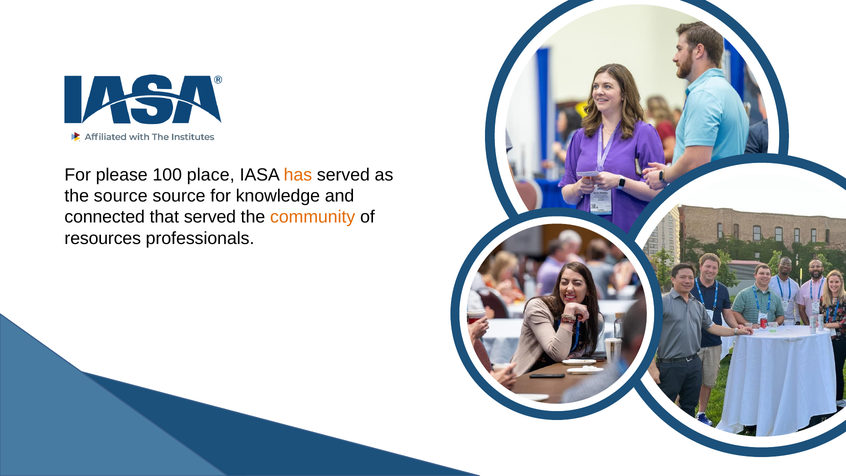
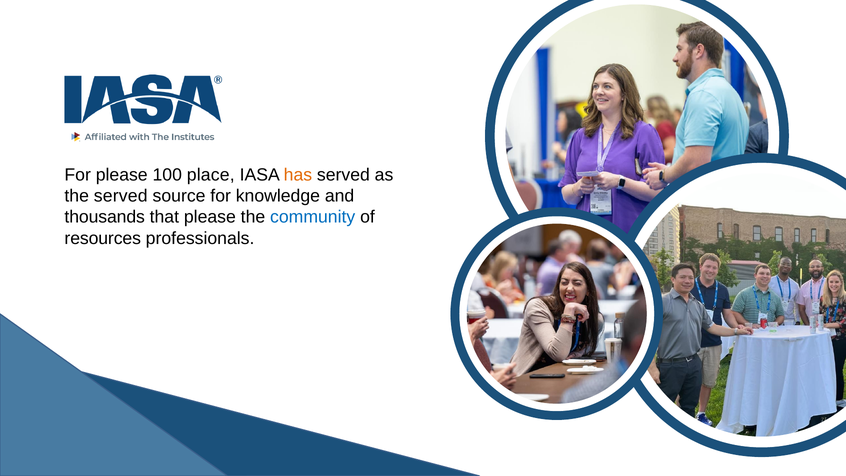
the source: source -> served (121, 196)
connected: connected -> thousands (105, 217)
that served: served -> please (210, 217)
community colour: orange -> blue (313, 217)
